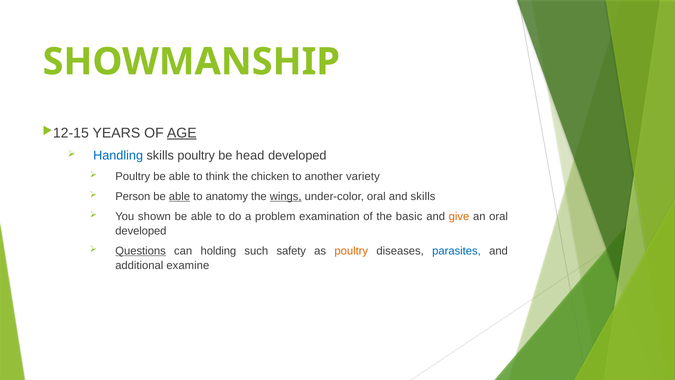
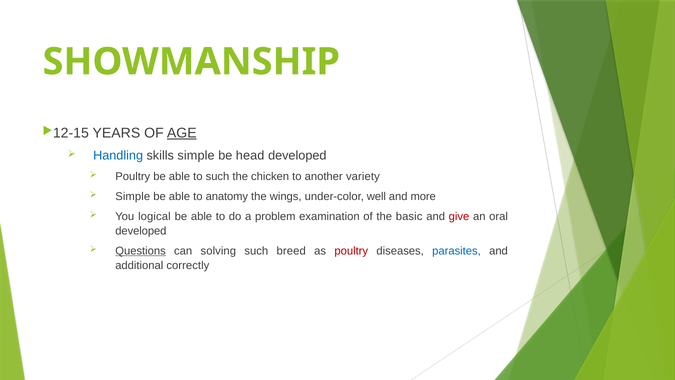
skills poultry: poultry -> simple (196, 155)
to think: think -> such (218, 176)
Person: Person -> Simple (133, 196)
able underline: present -> none (179, 196)
wings underline: present -> none (286, 196)
under-color oral: oral -> well (376, 196)
and skills: skills -> more (423, 196)
shown: shown -> logical (154, 216)
give colour: orange -> red (459, 216)
holding: holding -> solving (218, 251)
safety: safety -> breed (291, 251)
poultry colour: orange -> red (351, 251)
examine: examine -> correctly (188, 265)
